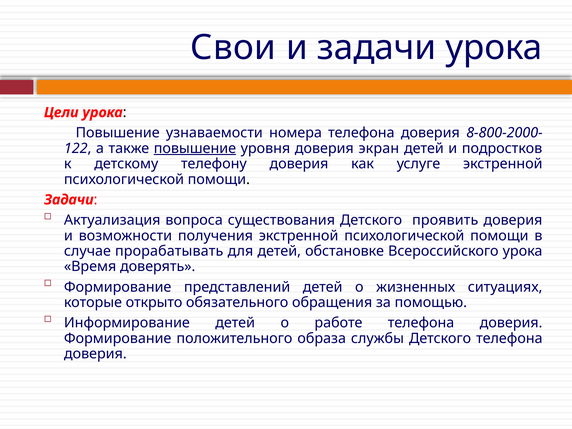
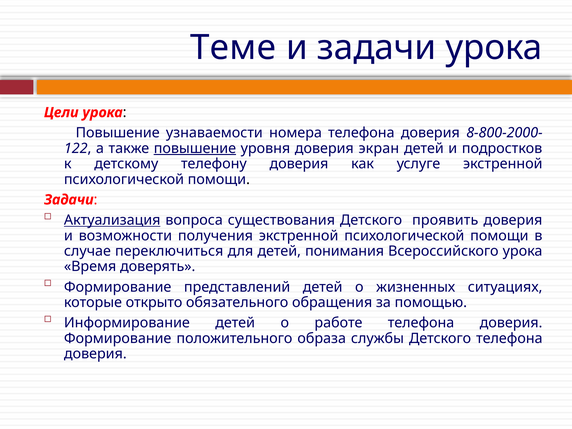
Свои: Свои -> Теме (233, 48)
Актуализация underline: none -> present (112, 220)
прорабатывать: прорабатывать -> переключиться (169, 251)
обстановке: обстановке -> понимания (345, 251)
